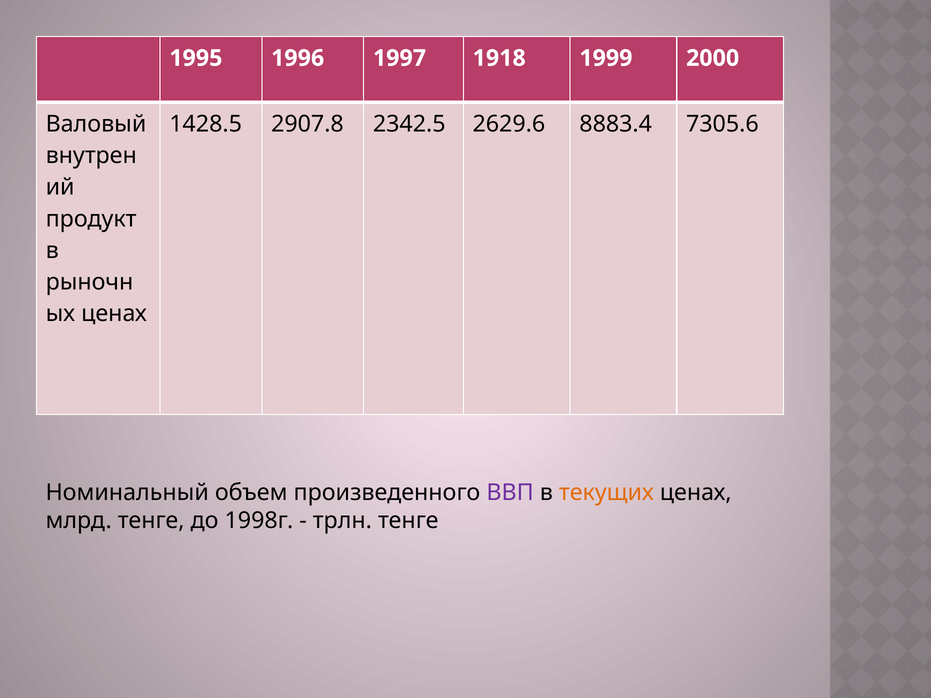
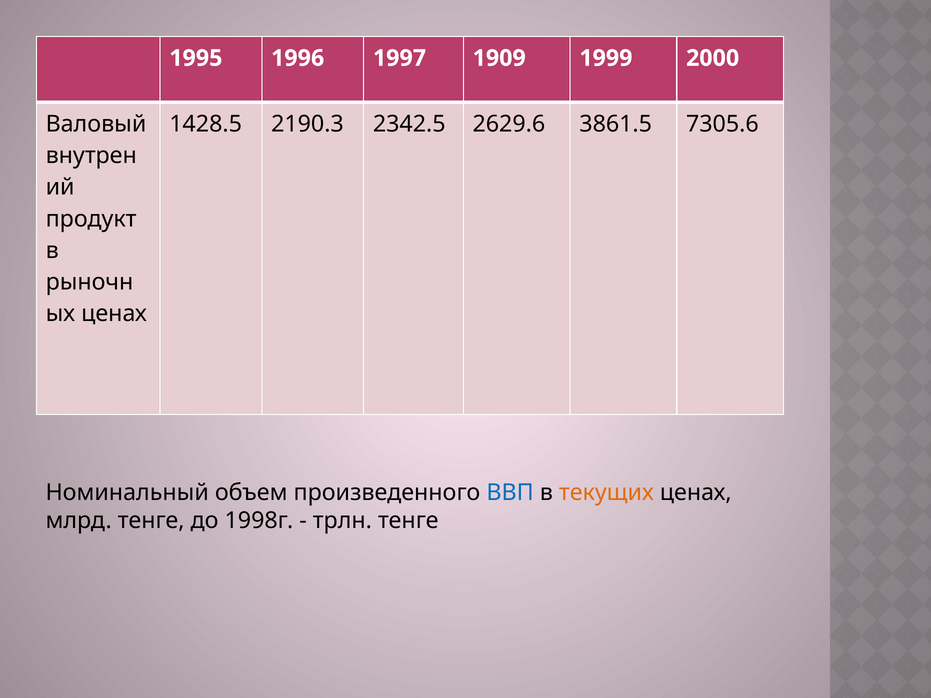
1918: 1918 -> 1909 (499, 58)
2907.8: 2907.8 -> 2190.3 (307, 124)
8883.4: 8883.4 -> 3861.5 (616, 124)
ВВП colour: purple -> blue (510, 493)
